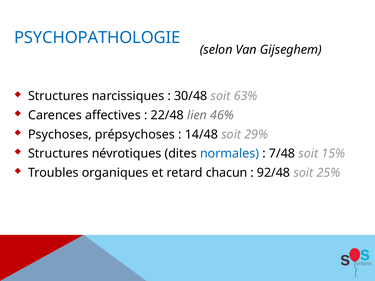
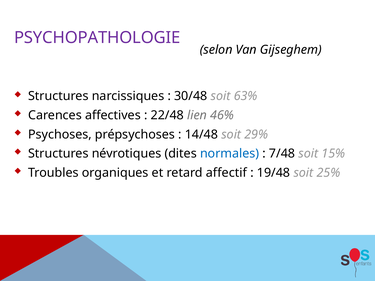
PSYCHOPATHOLOGIE colour: blue -> purple (97, 38)
chacun: chacun -> affectif (226, 173)
92/48: 92/48 -> 19/48 (274, 173)
